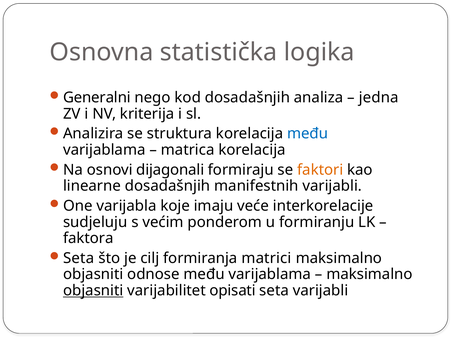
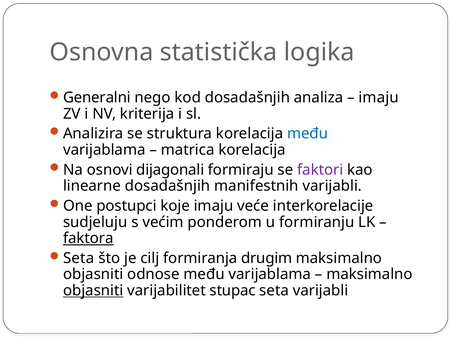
jedna: jedna -> imaju (379, 98)
faktori colour: orange -> purple (320, 170)
varijabla: varijabla -> postupci (127, 206)
faktora underline: none -> present (88, 238)
matrici: matrici -> drugim (267, 258)
opisati: opisati -> stupac (233, 291)
